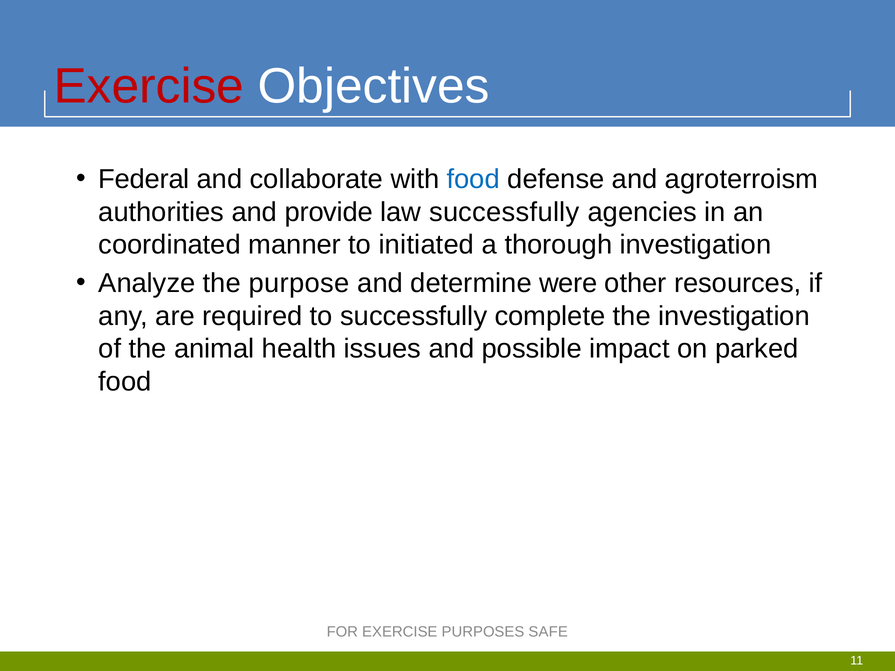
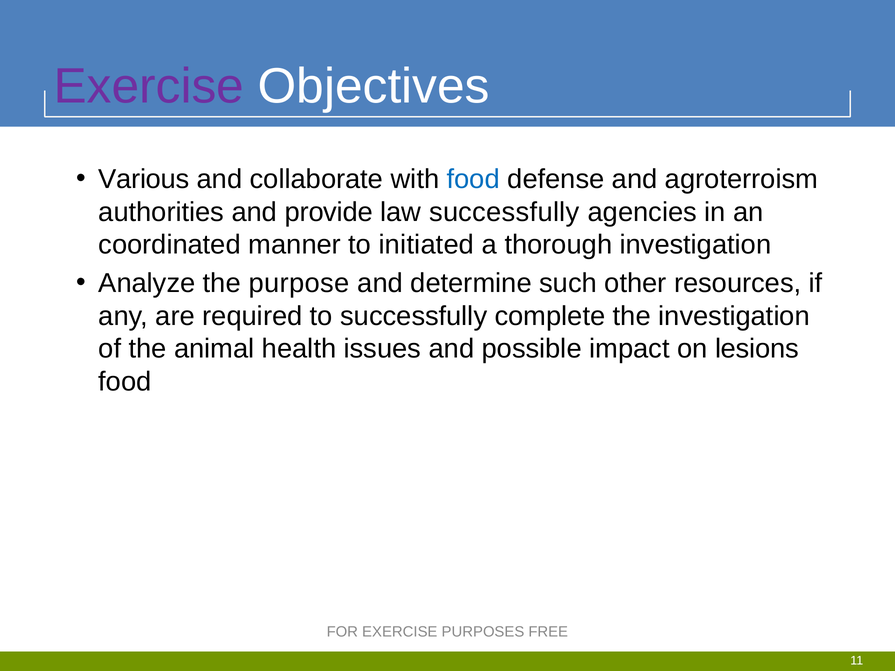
Exercise colour: red -> purple (149, 86)
Federal: Federal -> Various (144, 179)
were: were -> such (568, 283)
parked: parked -> lesions (757, 349)
SAFE: SAFE -> FREE (548, 632)
